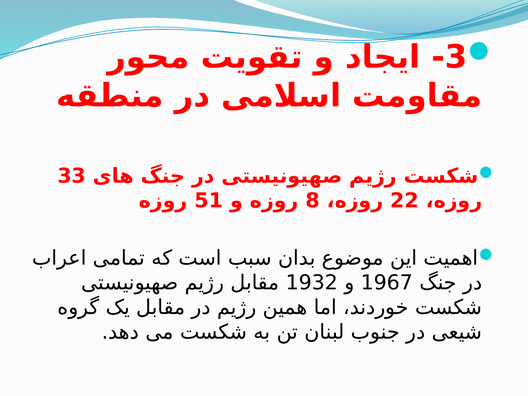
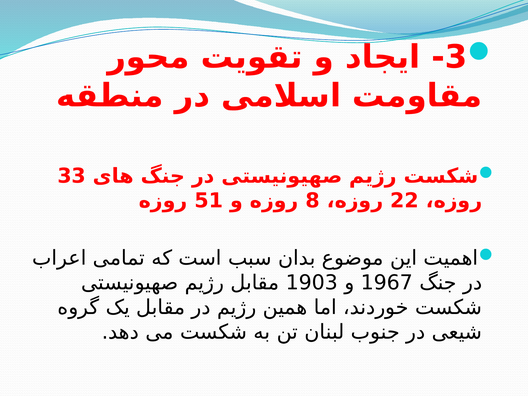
1932: 1932 -> 1903 (312, 283)
